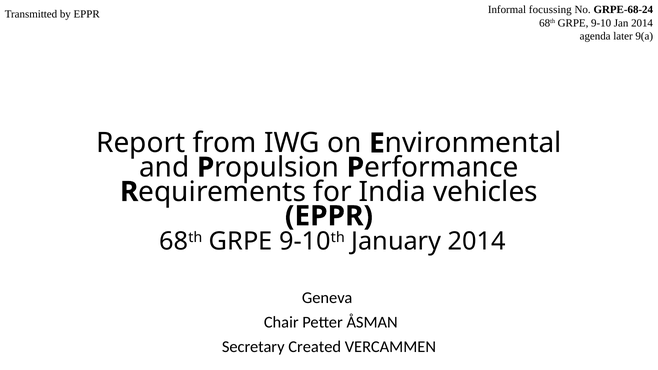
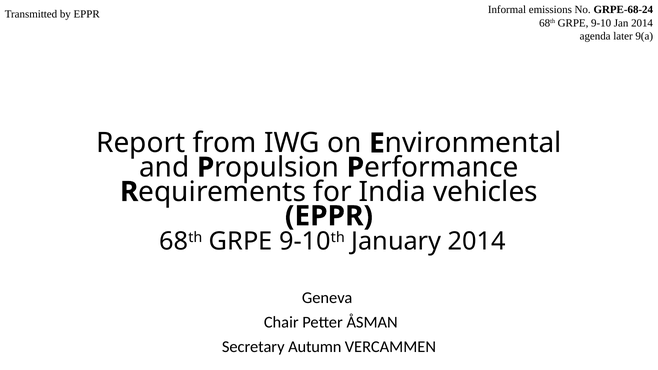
focussing: focussing -> emissions (550, 10)
Created: Created -> Autumn (315, 347)
